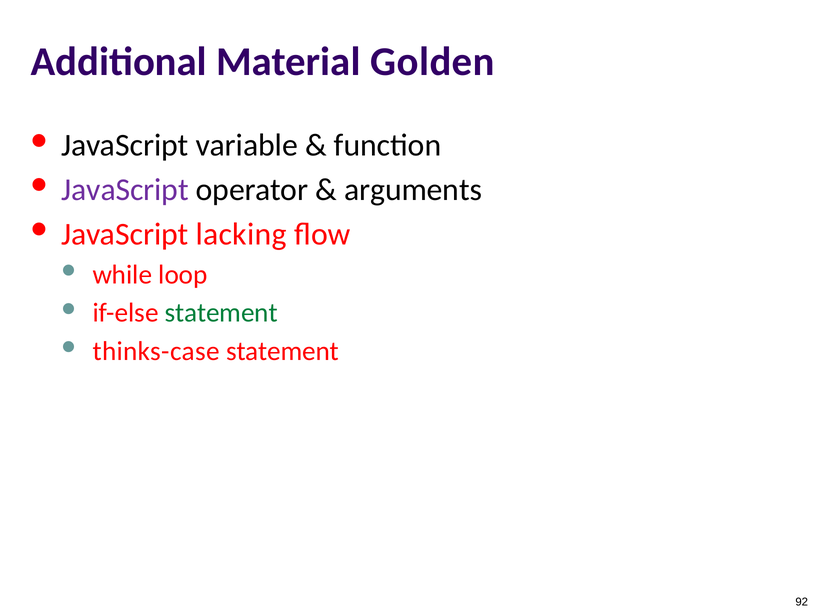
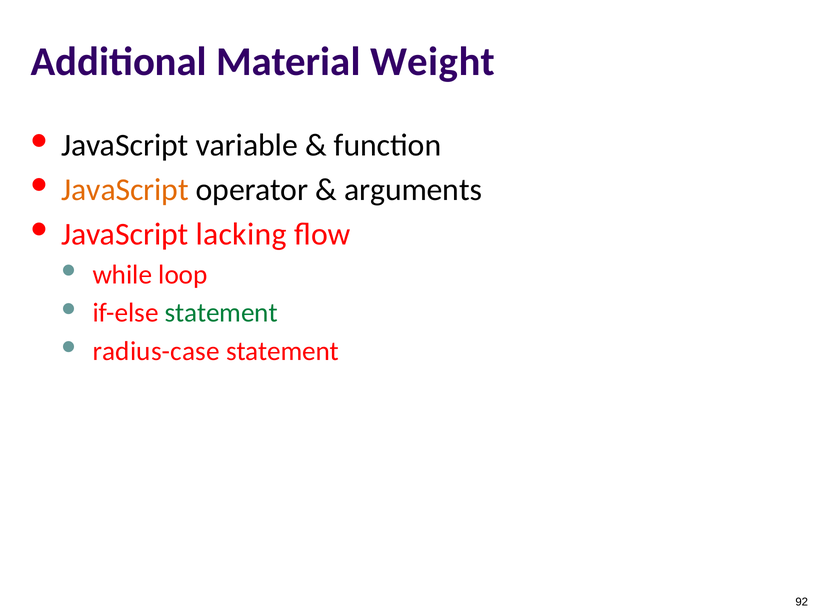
Golden: Golden -> Weight (433, 62)
JavaScript colour: purple -> orange (125, 190)
thinks-case: thinks-case -> radius-case (156, 351)
